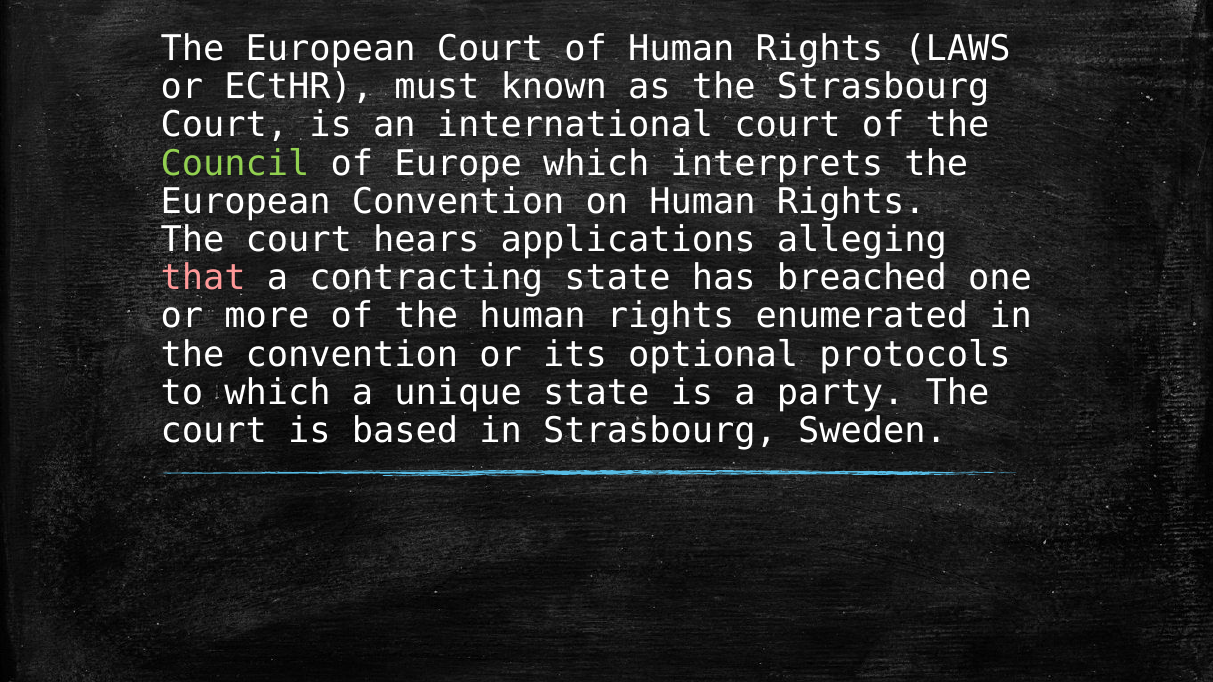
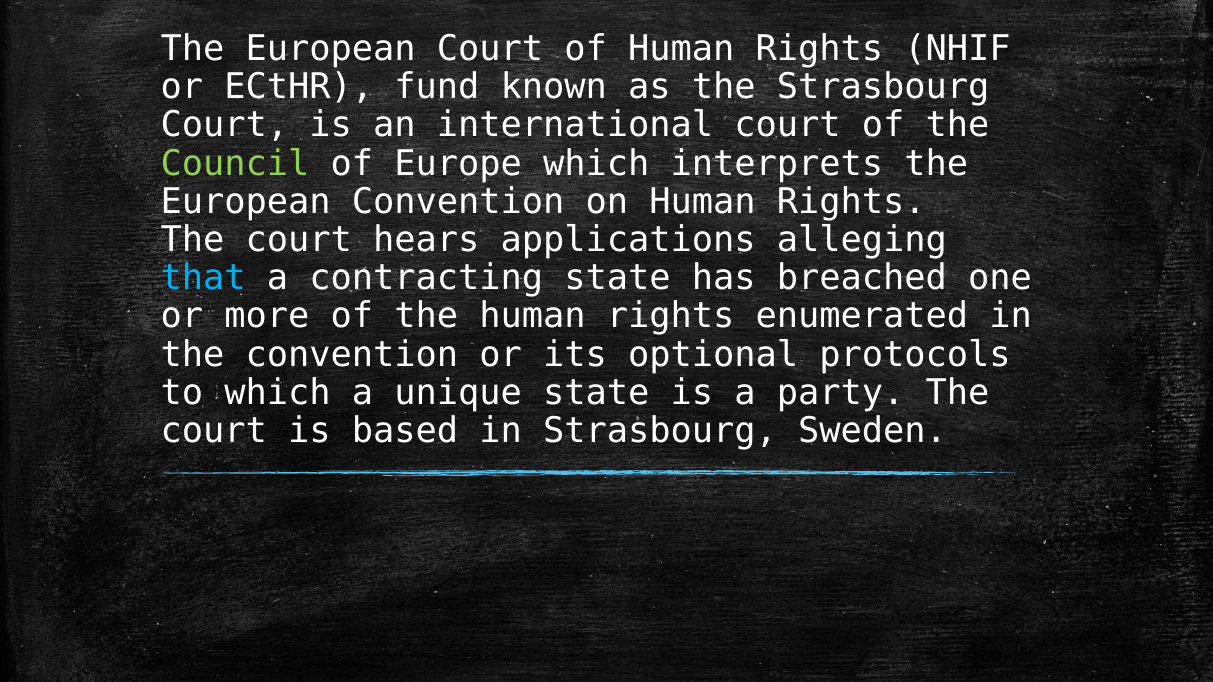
LAWS: LAWS -> NHIF (957, 49)
must: must -> fund (437, 87)
that colour: pink -> light blue (203, 278)
